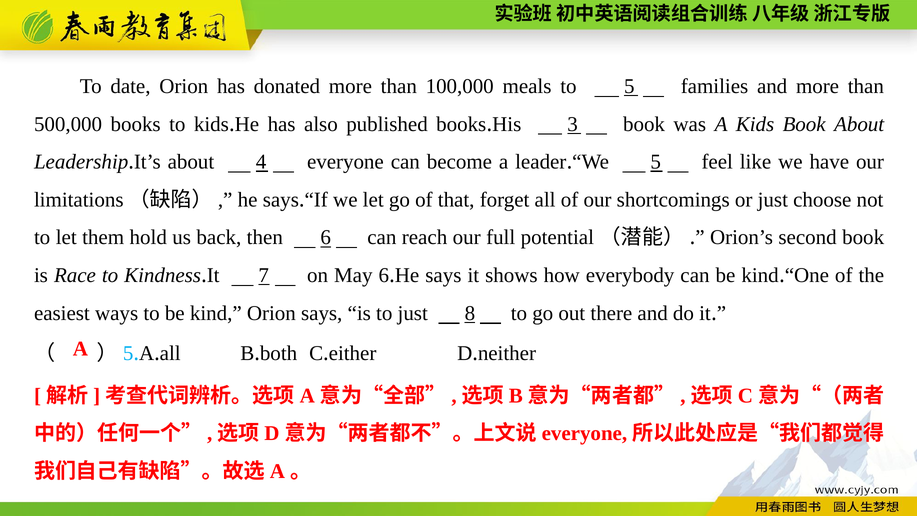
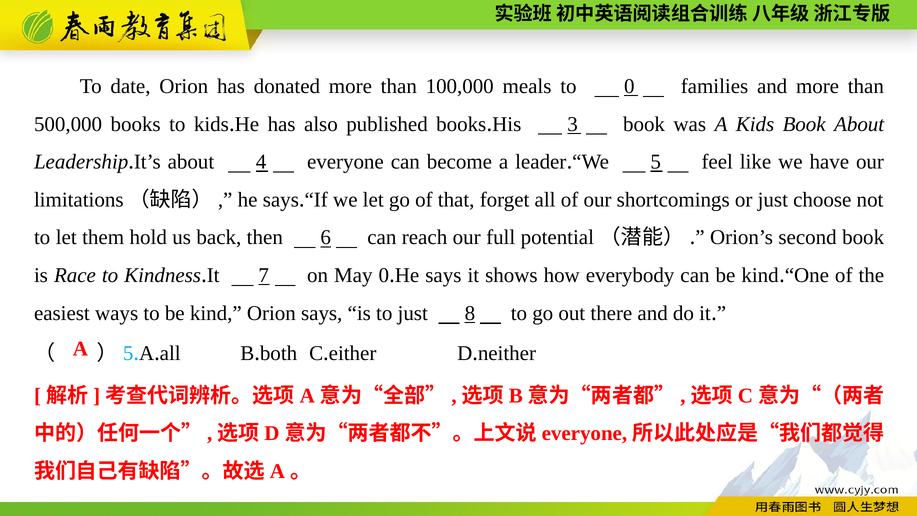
to 5: 5 -> 0 (629, 86)
May 6: 6 -> 0 (384, 275)
